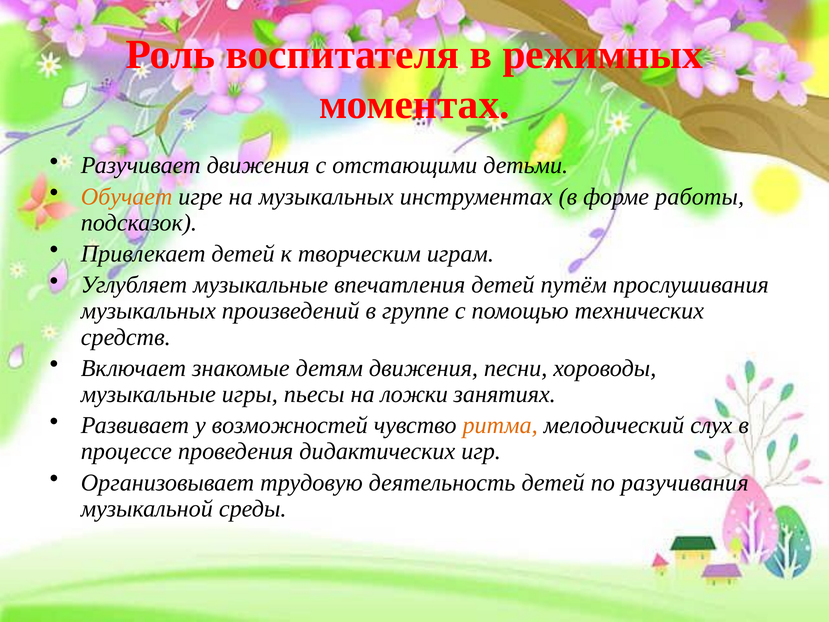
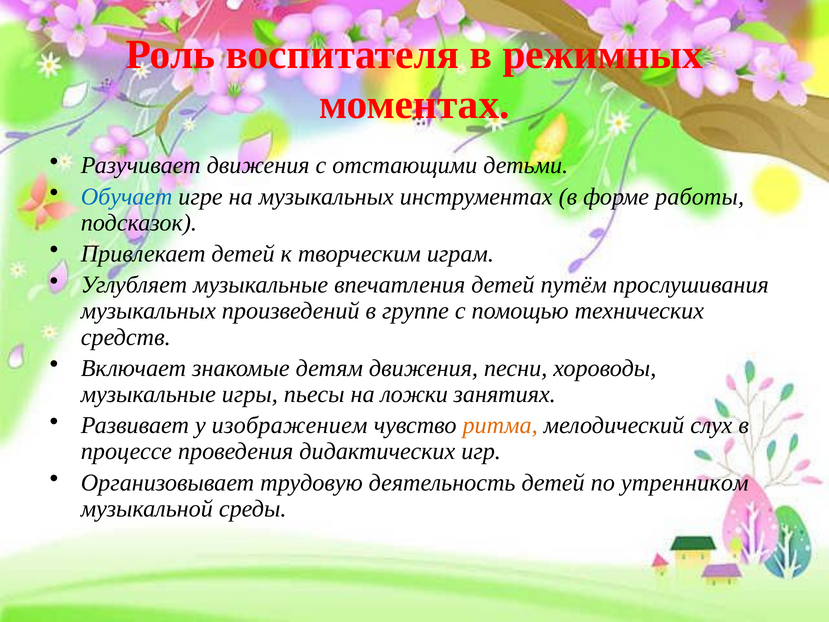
Обучает colour: orange -> blue (127, 196)
возможностей: возможностей -> изображением (290, 425)
разучивания: разучивания -> утренником (685, 482)
